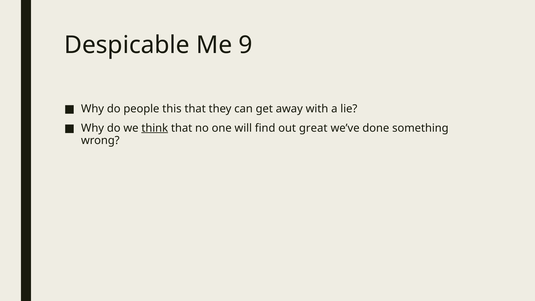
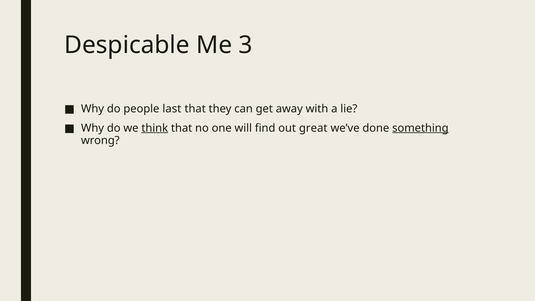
9: 9 -> 3 (246, 45)
this: this -> last (172, 109)
something underline: none -> present (420, 128)
